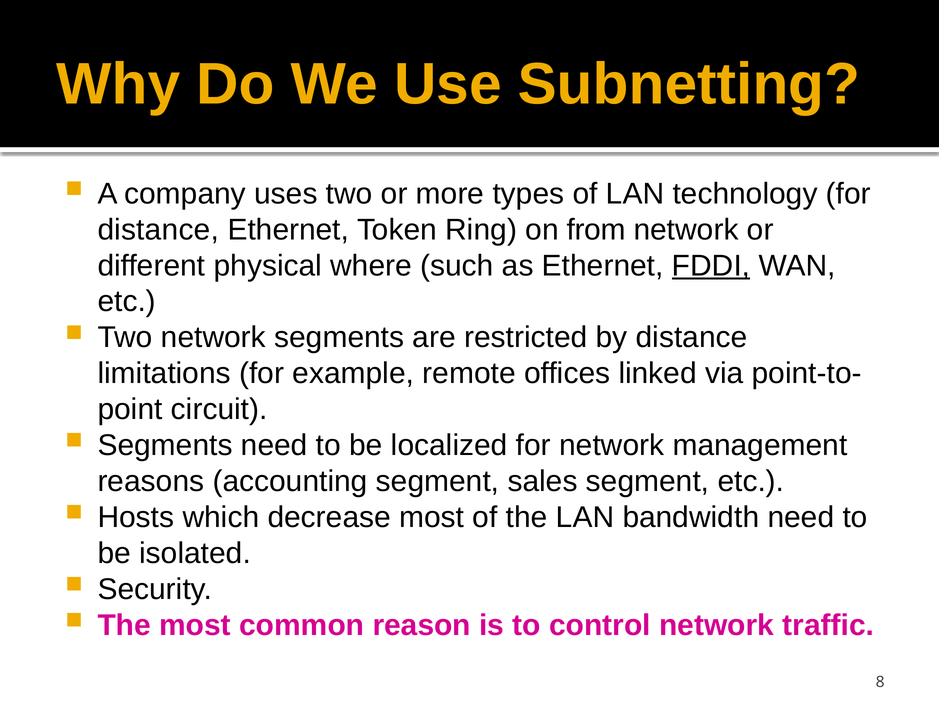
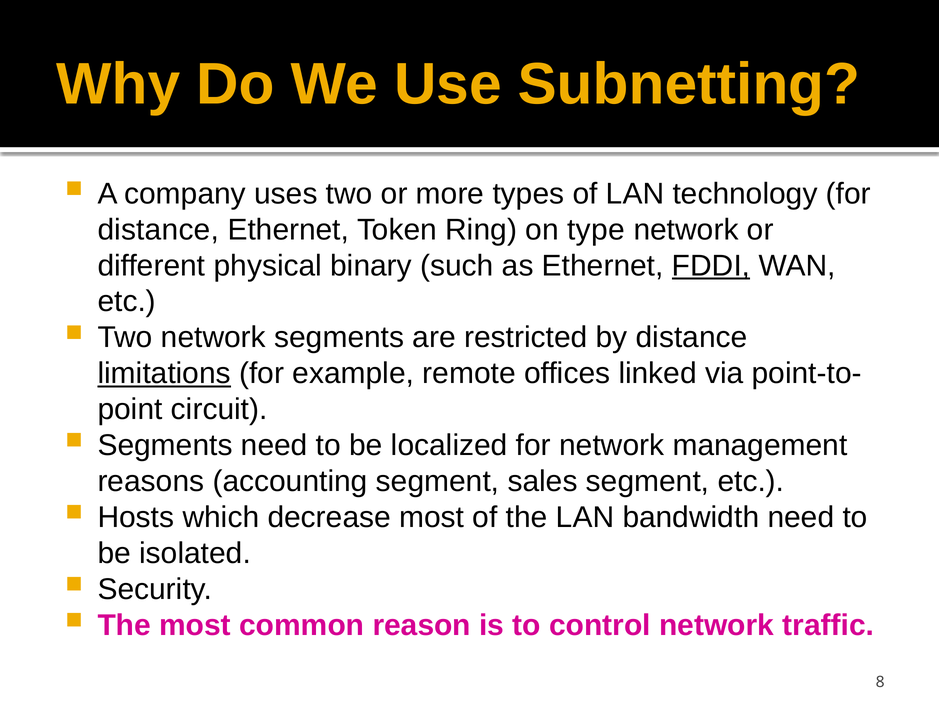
from: from -> type (596, 230)
where: where -> binary (371, 266)
limitations underline: none -> present (164, 374)
